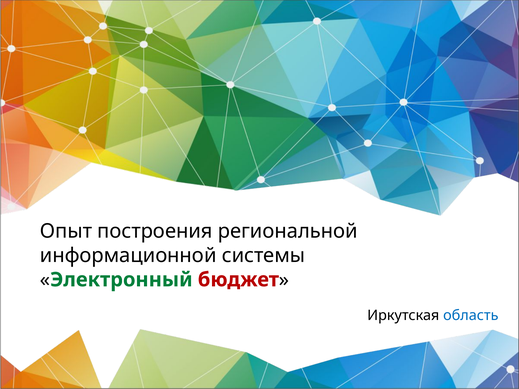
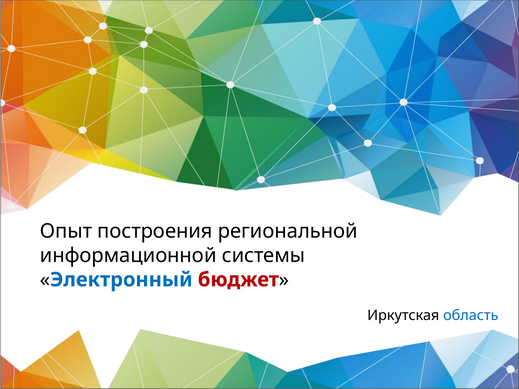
Электронный colour: green -> blue (121, 280)
